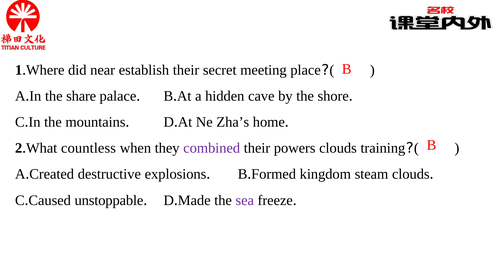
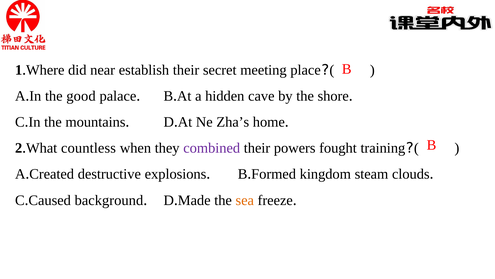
share: share -> good (81, 96)
powers clouds: clouds -> fought (338, 148)
unstoppable: unstoppable -> background (109, 200)
sea colour: purple -> orange (245, 200)
